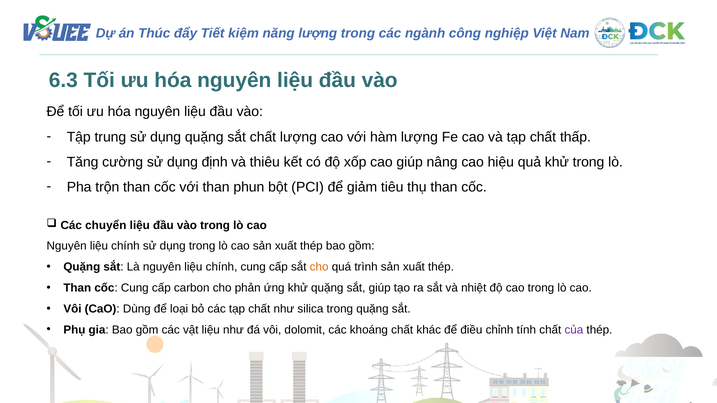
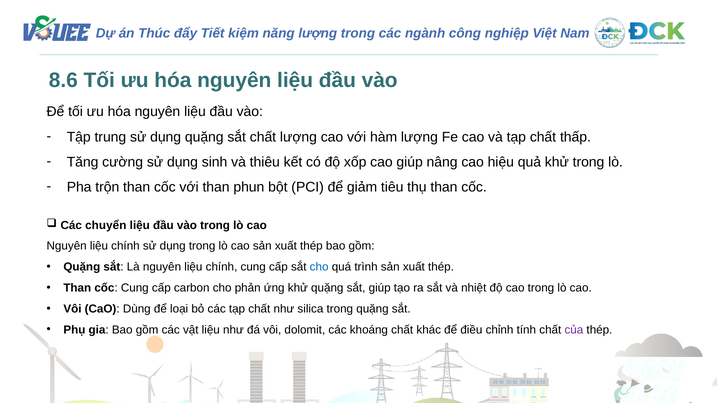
6.3: 6.3 -> 8.6 (63, 80)
định: định -> sinh (215, 162)
cho colour: orange -> blue (319, 267)
